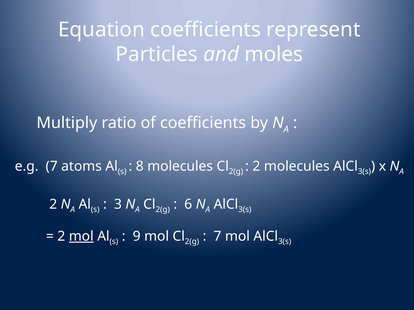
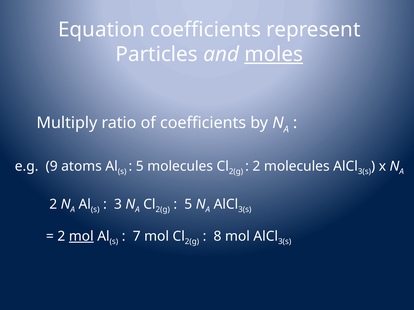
moles underline: none -> present (274, 55)
e.g 7: 7 -> 9 (52, 167)
8: 8 -> 5 (140, 167)
6: 6 -> 5 (188, 204)
9: 9 -> 7 (137, 237)
7: 7 -> 8 (217, 237)
